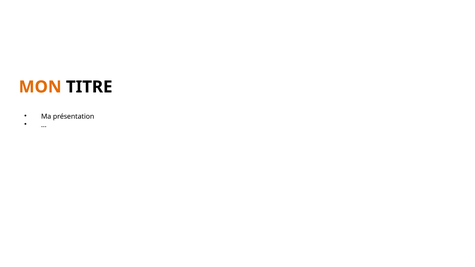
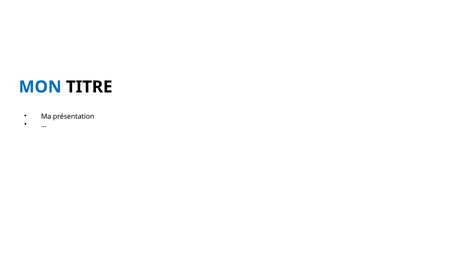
MON colour: orange -> blue (40, 87)
